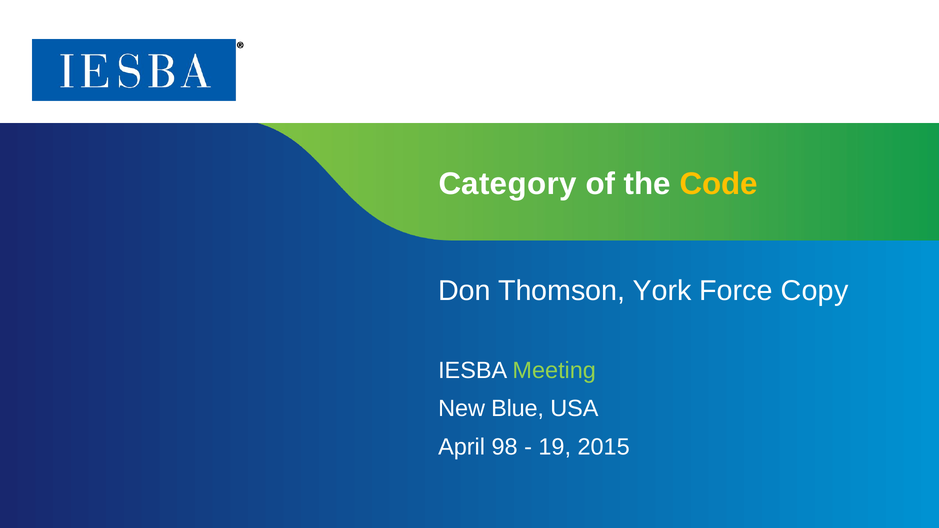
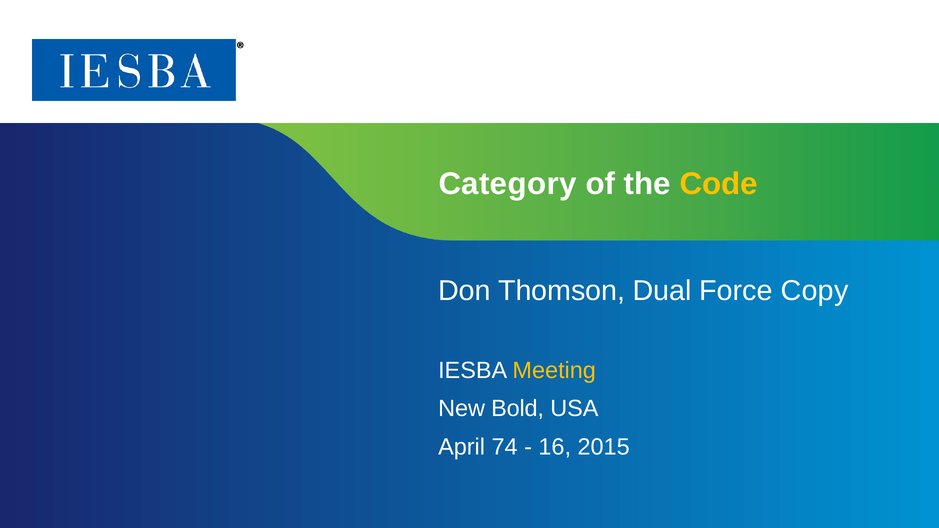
York: York -> Dual (662, 291)
Meeting colour: light green -> yellow (554, 370)
Blue: Blue -> Bold (518, 409)
98: 98 -> 74 (505, 447)
19: 19 -> 16 (555, 447)
